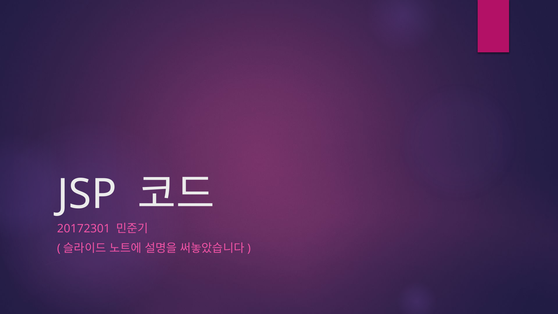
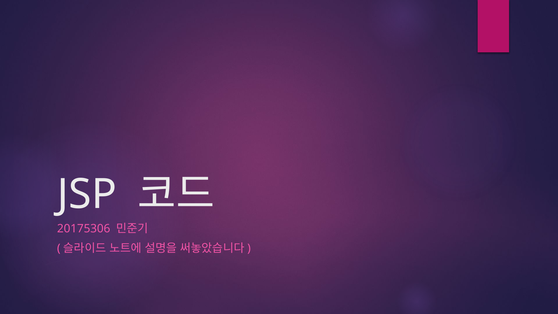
20172301: 20172301 -> 20175306 (84, 229)
